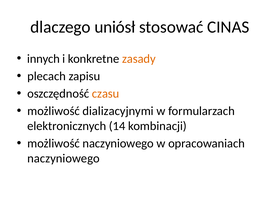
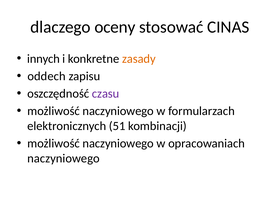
uniósł: uniósł -> oceny (115, 27)
plecach: plecach -> oddech (47, 76)
czasu colour: orange -> purple (106, 94)
dializacyjnymi: dializacyjnymi -> naczyniowego (118, 111)
14: 14 -> 51 (117, 126)
